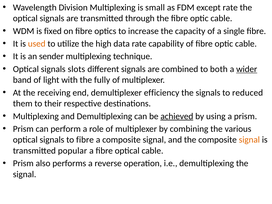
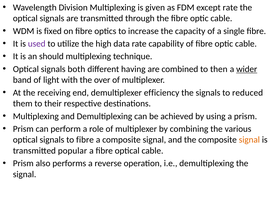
small: small -> given (155, 7)
used colour: orange -> purple (37, 44)
sender: sender -> should (51, 56)
slots: slots -> both (76, 69)
different signals: signals -> having (133, 69)
both: both -> then (219, 69)
fully: fully -> over (102, 80)
achieved underline: present -> none (177, 116)
